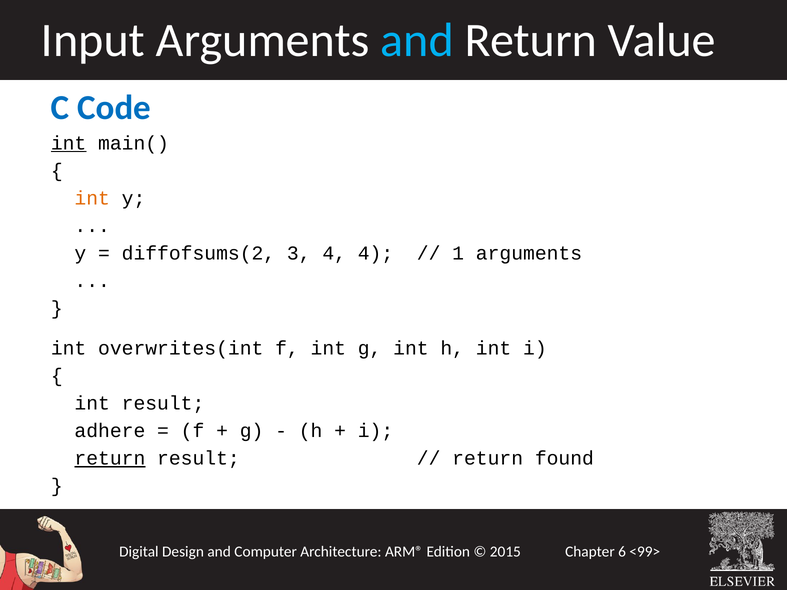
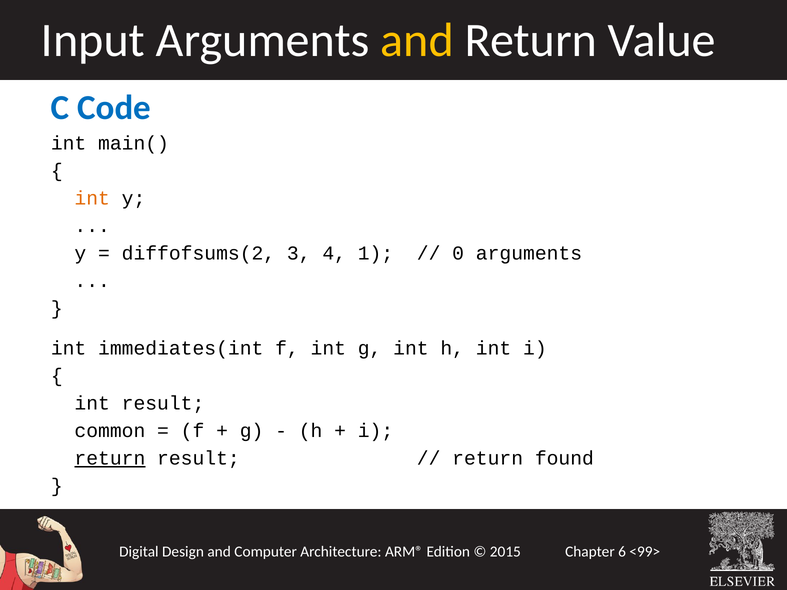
and colour: light blue -> yellow (417, 40)
int underline: present -> none (69, 143)
4 4: 4 -> 1 (376, 253)
1: 1 -> 0 (458, 253)
overwrites(int: overwrites(int -> immediates(int (181, 348)
adhere: adhere -> common (110, 431)
